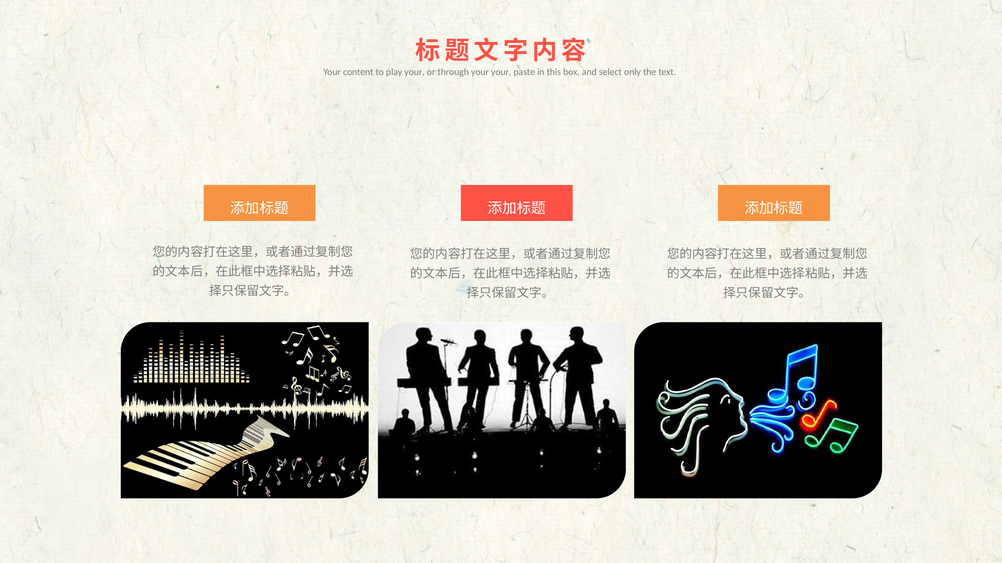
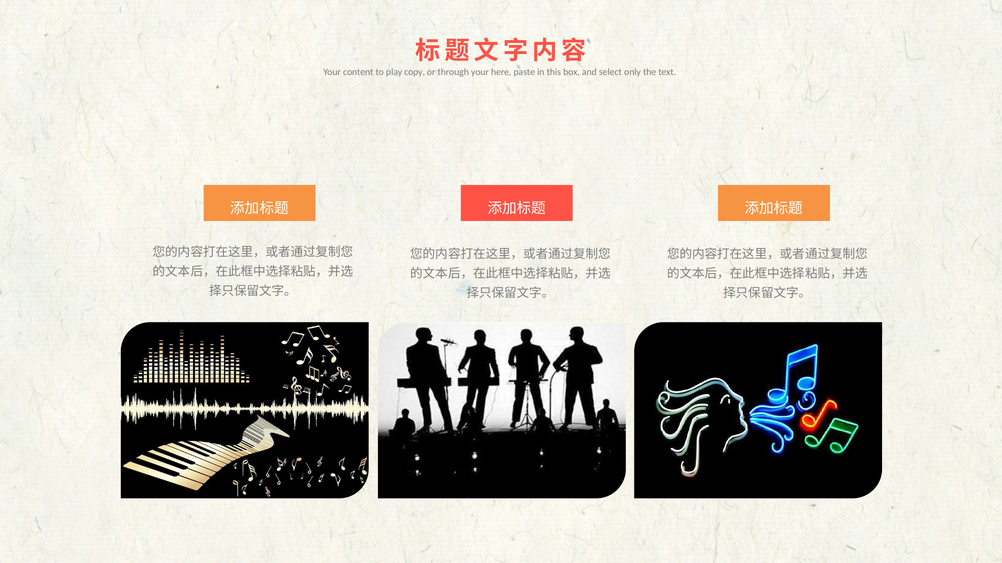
play your: your -> copy (415, 72)
your your: your -> here (501, 72)
